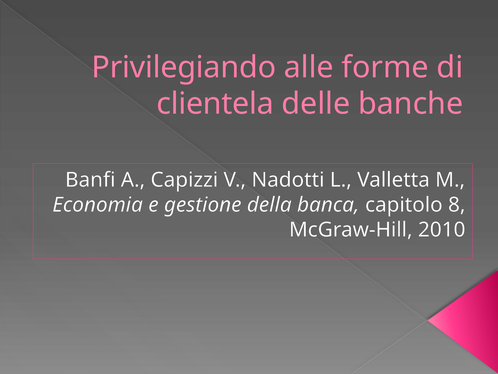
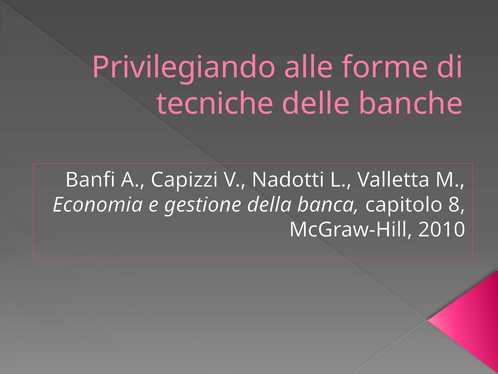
clientela: clientela -> tecniche (215, 104)
